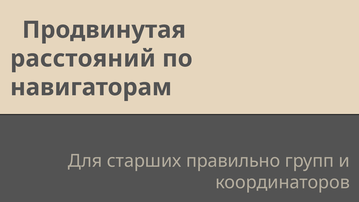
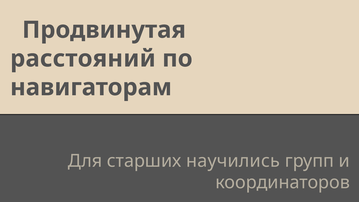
правильно: правильно -> научились (233, 161)
